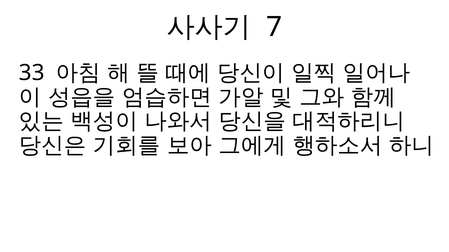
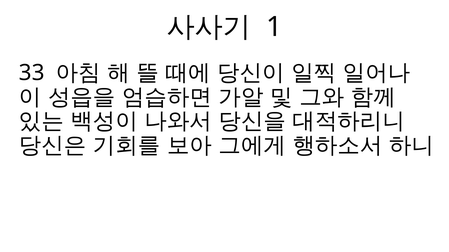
7: 7 -> 1 (274, 27)
